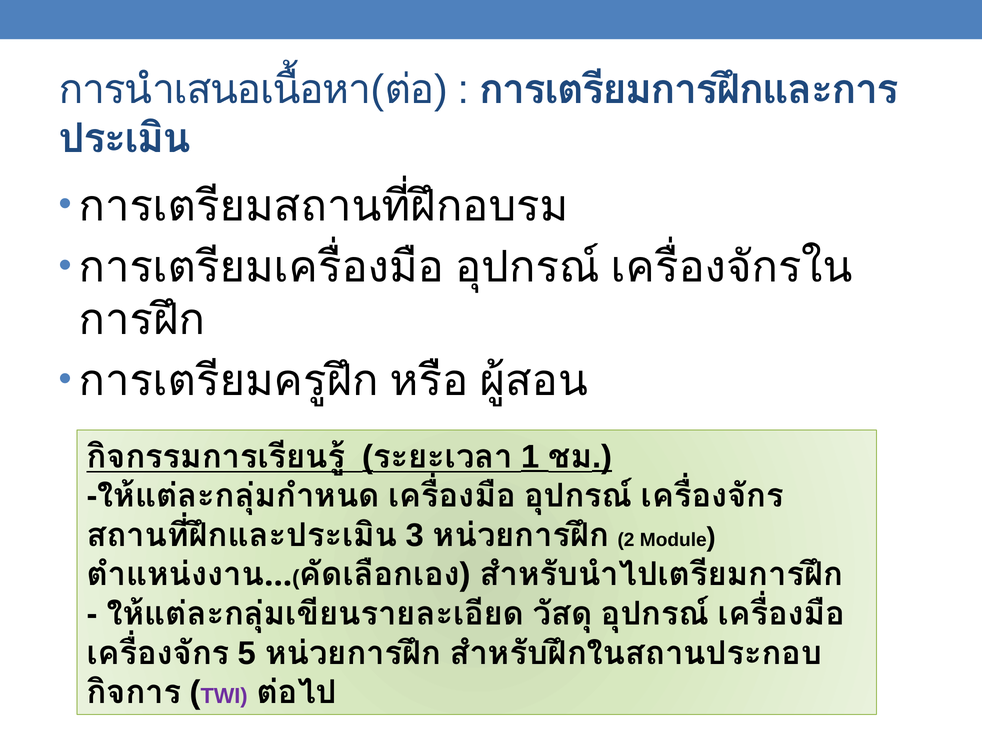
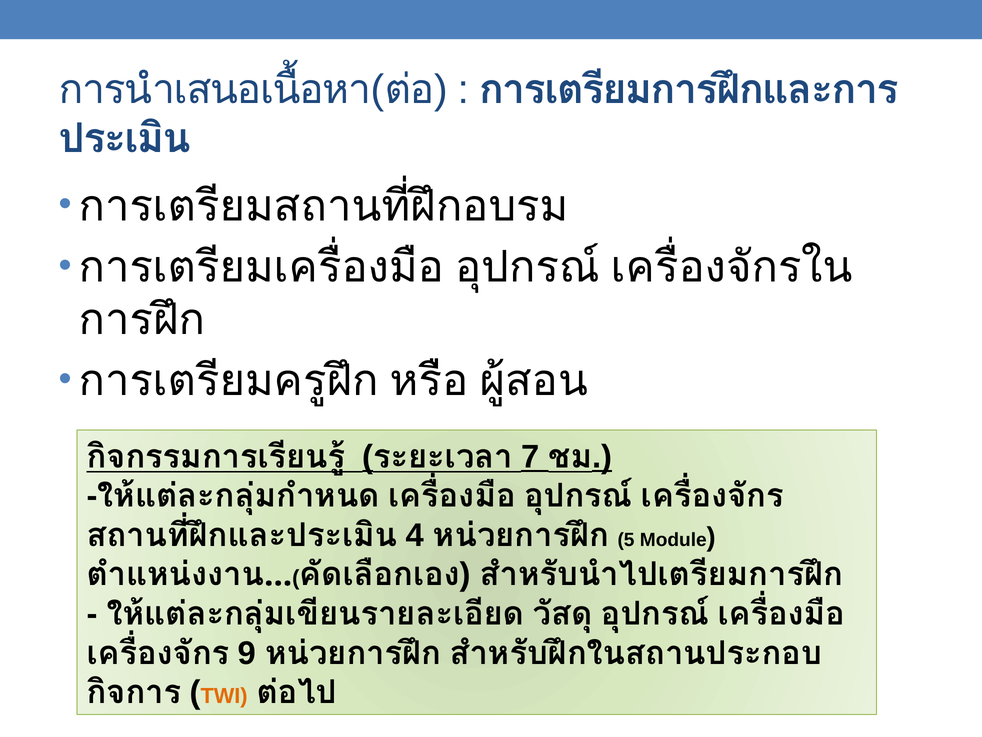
1: 1 -> 7 (530, 456)
3: 3 -> 4 (415, 535)
2: 2 -> 5 (626, 539)
5: 5 -> 9 (247, 653)
TWI colour: purple -> orange (224, 696)
